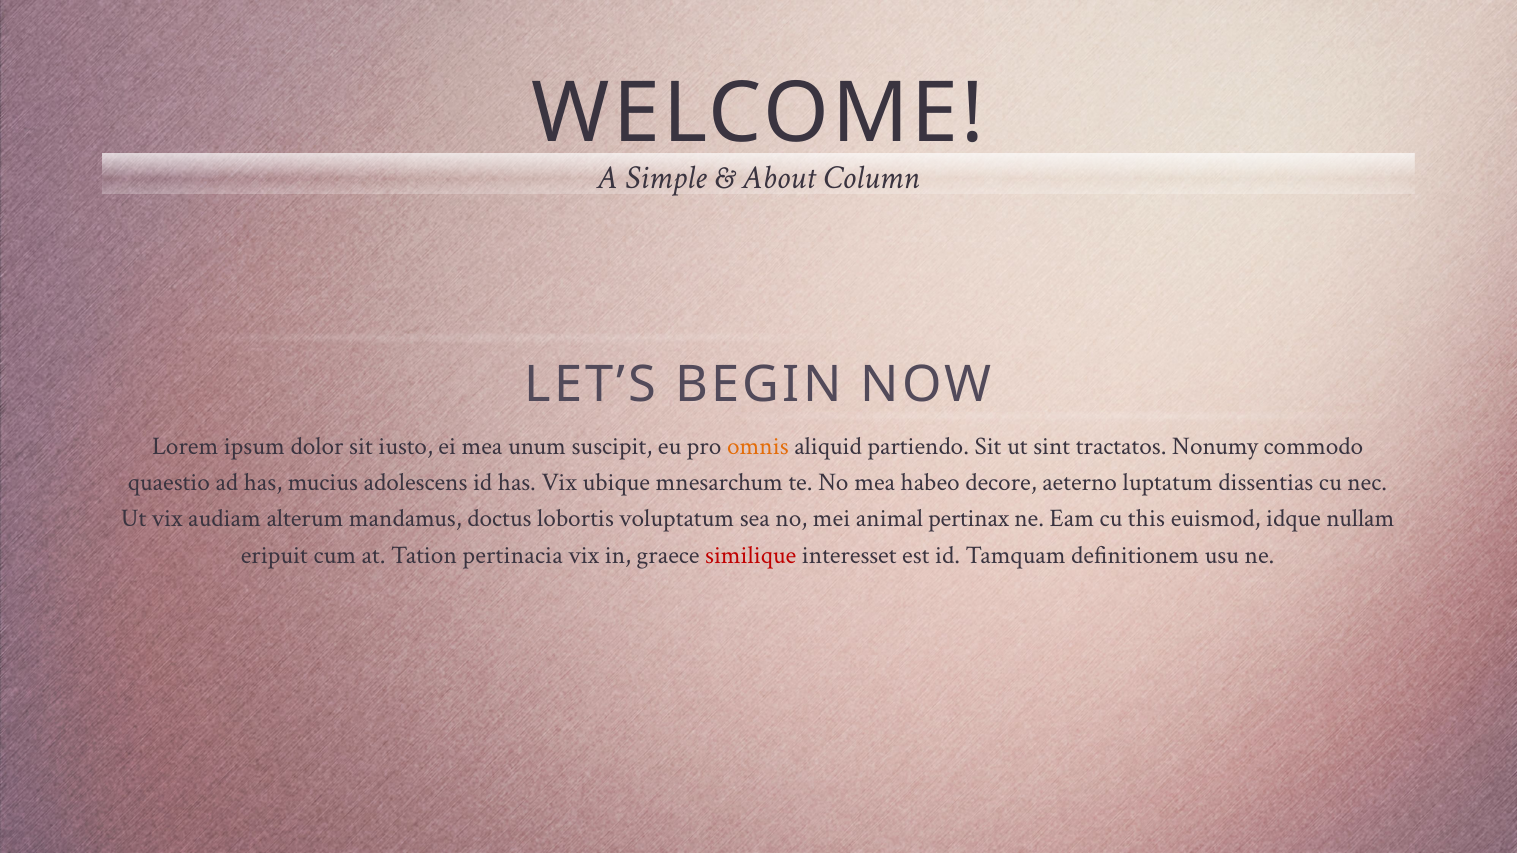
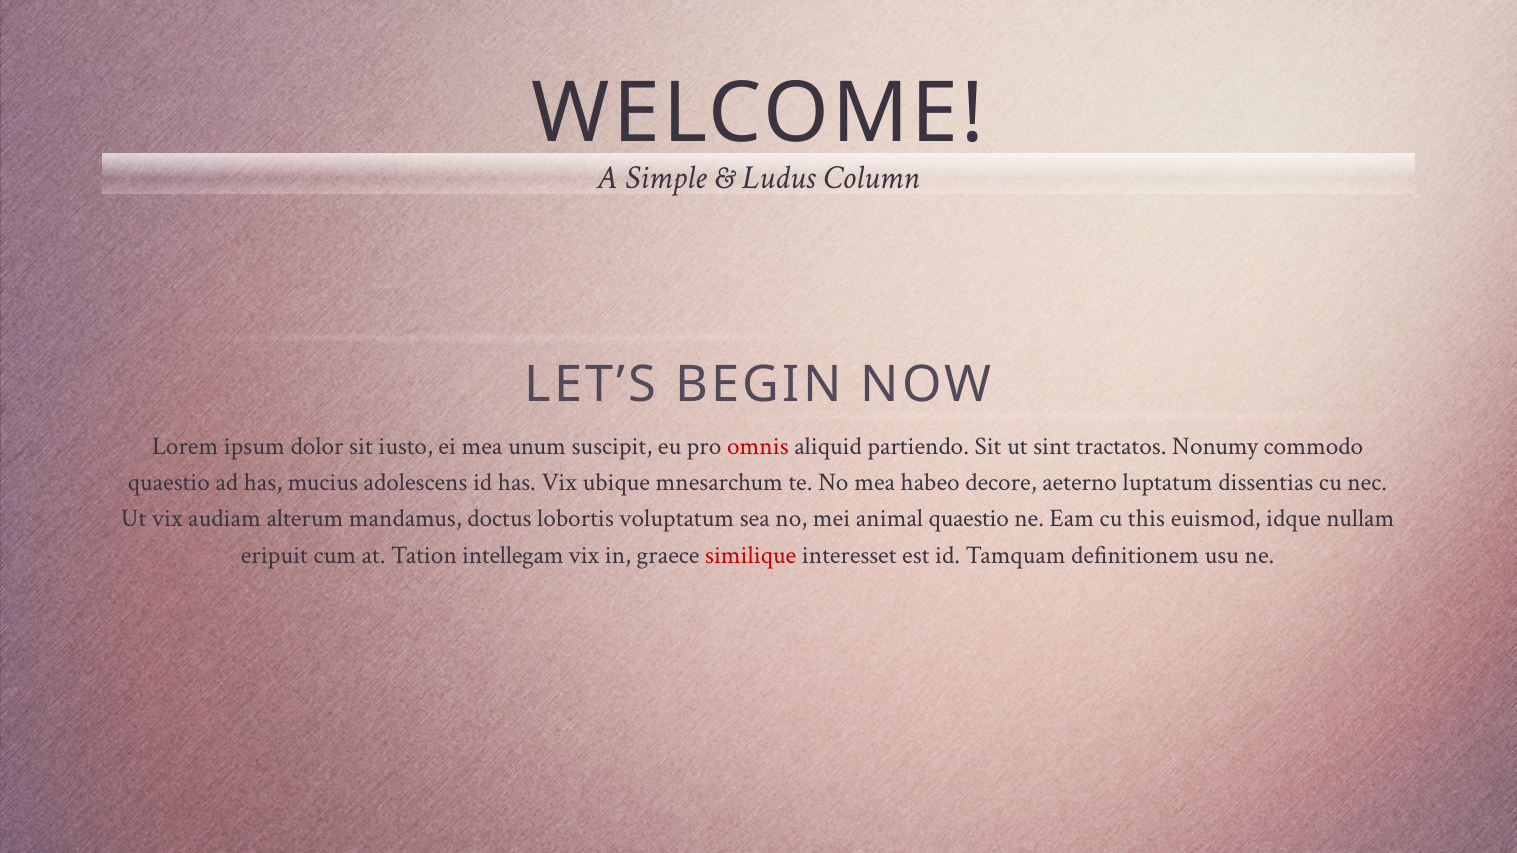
About: About -> Ludus (779, 178)
omnis colour: orange -> red (758, 446)
animal pertinax: pertinax -> quaestio (969, 519)
pertinacia: pertinacia -> intellegam (513, 555)
